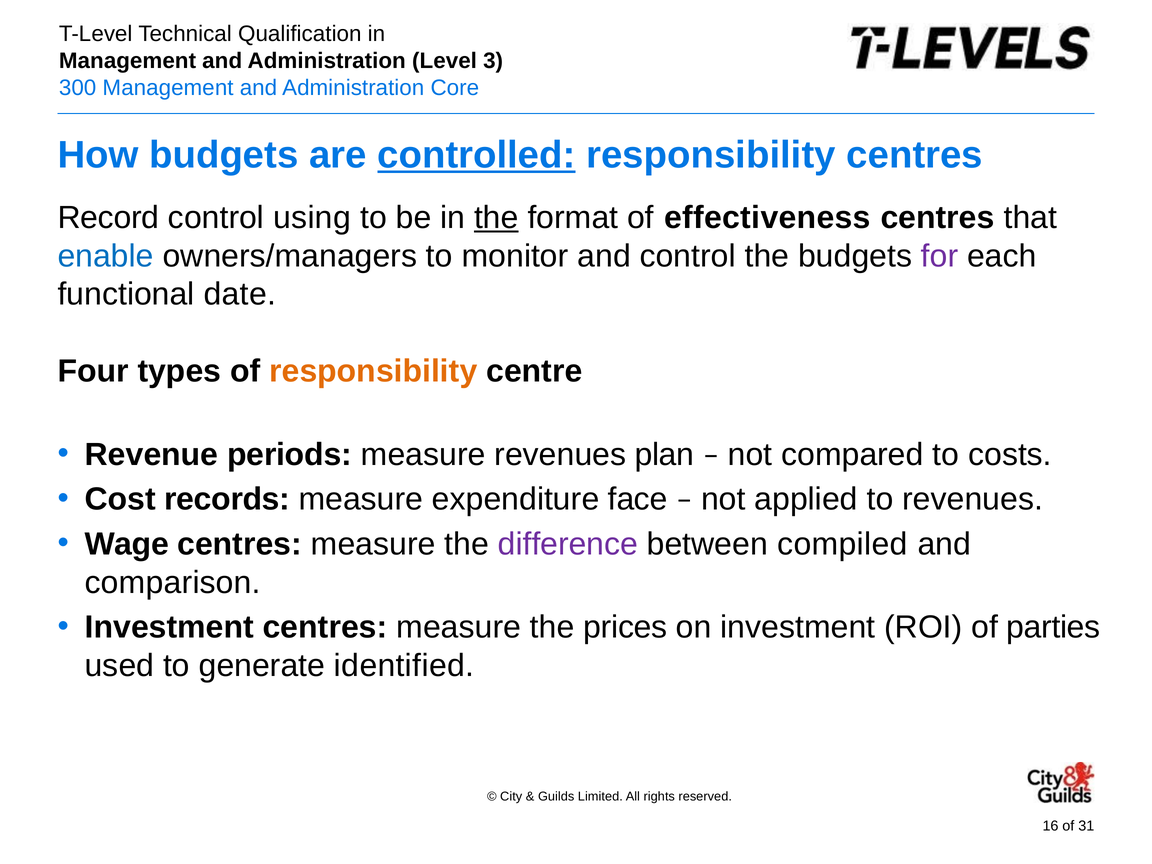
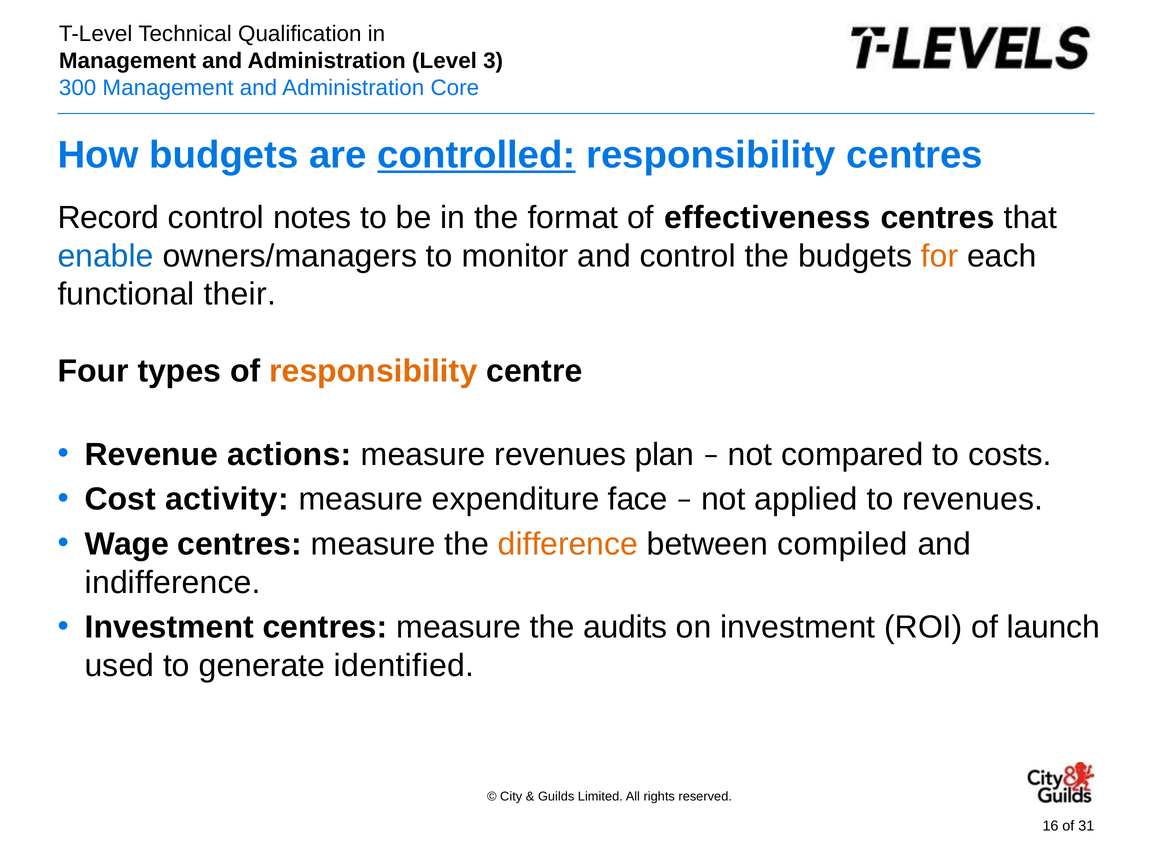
using: using -> notes (312, 218)
the underline: present -> none (496, 218)
for colour: purple -> orange (940, 256)
date: date -> their (240, 294)
periods: periods -> actions (289, 454)
records: records -> activity (227, 499)
difference colour: purple -> orange (568, 544)
comparison: comparison -> indifference (173, 582)
prices: prices -> audits (625, 627)
parties: parties -> launch (1053, 627)
